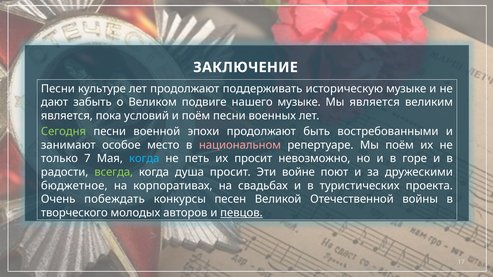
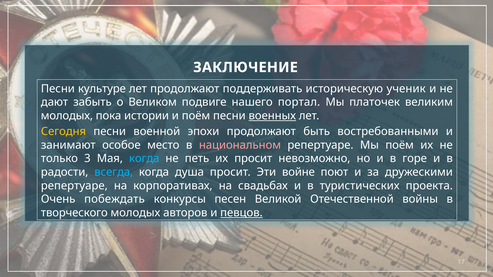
историческую музыке: музыке -> ученик (406, 89)
нашего музыке: музыке -> портал (299, 102)
Мы является: является -> платочек (375, 102)
является: является -> молодых (67, 116)
условий: условий -> истории (147, 116)
военных underline: none -> present (272, 116)
Сегодня colour: light green -> yellow (63, 132)
7: 7 -> 3 (87, 159)
всегда colour: light green -> light blue (114, 172)
бюджетное: бюджетное -> репертуаре (74, 186)
